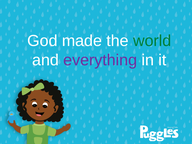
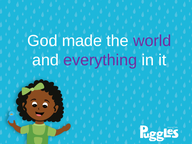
world colour: green -> purple (152, 41)
